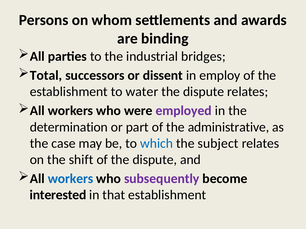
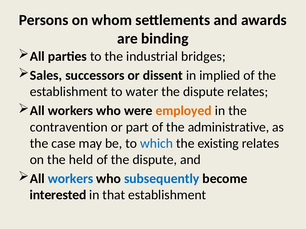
Total: Total -> Sales (46, 76)
employ: employ -> implied (220, 76)
employed colour: purple -> orange (184, 111)
determination: determination -> contravention (69, 127)
subject: subject -> existing (218, 144)
shift: shift -> held (81, 160)
subsequently colour: purple -> blue (162, 179)
